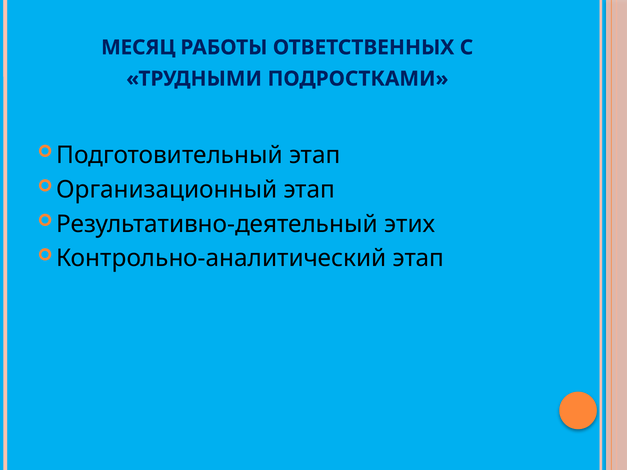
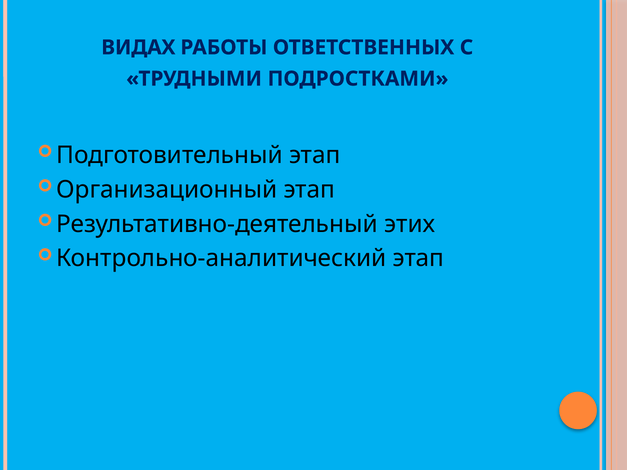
МЕСЯЦ: МЕСЯЦ -> ВИДАХ (138, 47)
